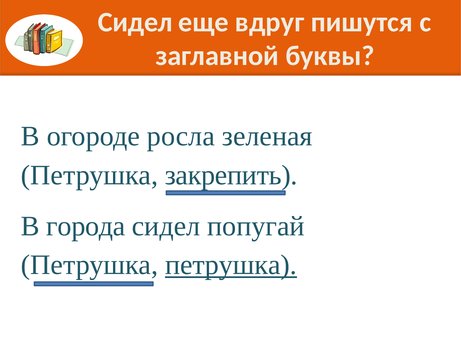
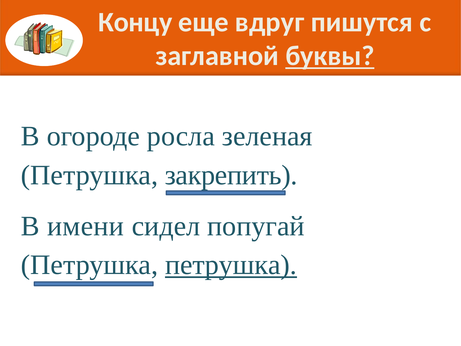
Сидел: Сидел -> Концу (135, 22)
буквы underline: none -> present (330, 56)
города: города -> имени (86, 226)
